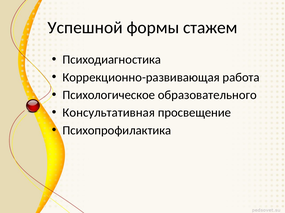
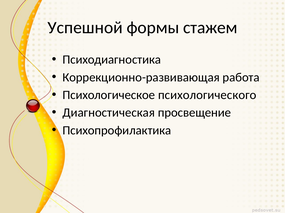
образовательного: образовательного -> психологического (207, 95)
Консультативная: Консультативная -> Диагностическая (109, 113)
